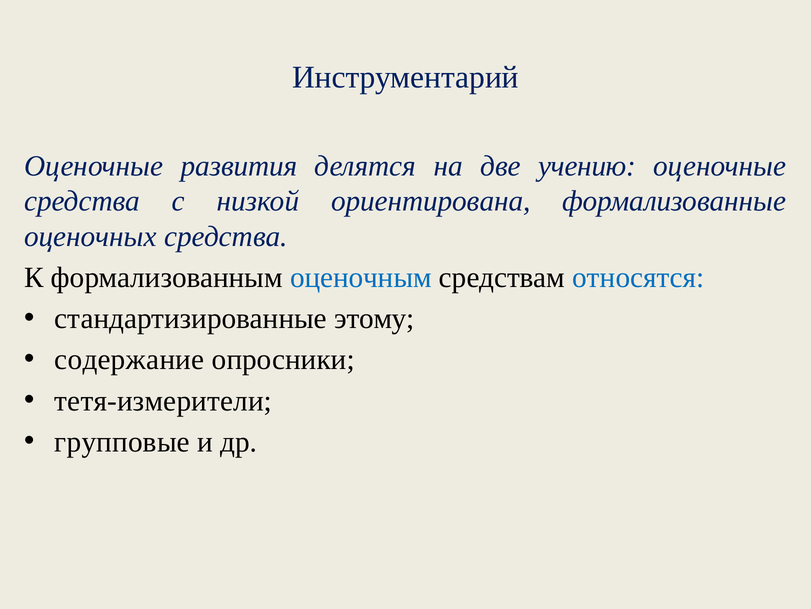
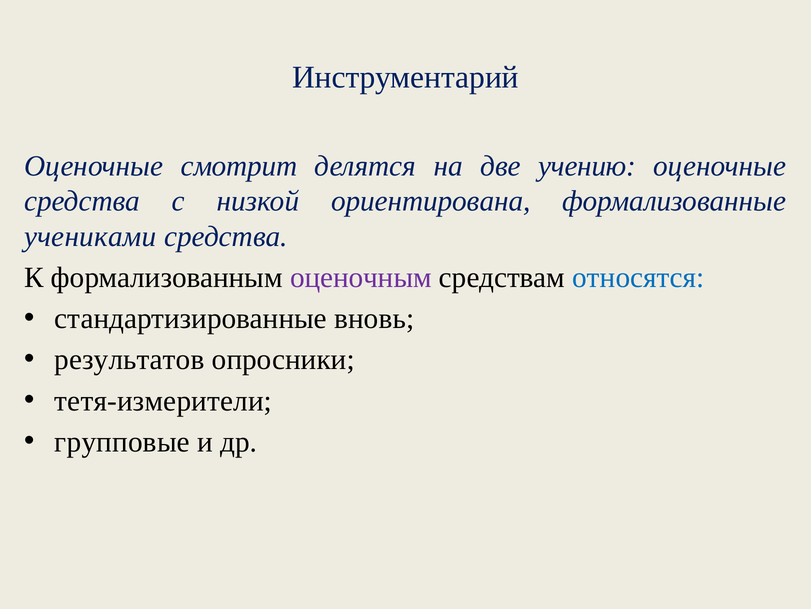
развития: развития -> смотрит (239, 166)
оценочных: оценочных -> учениками (90, 236)
оценочным colour: blue -> purple (361, 277)
этому: этому -> вновь (374, 318)
содержание: содержание -> результатов (129, 359)
